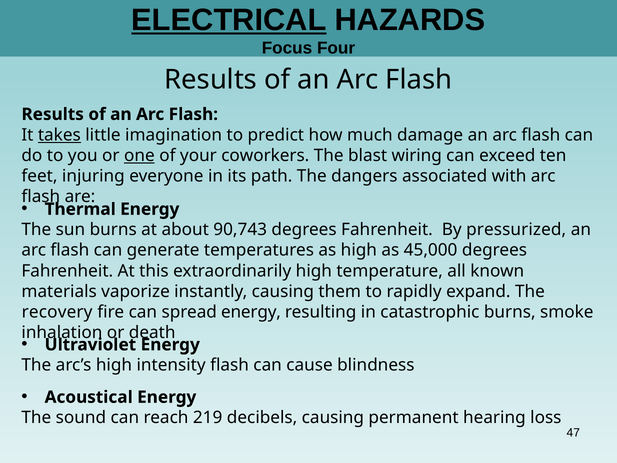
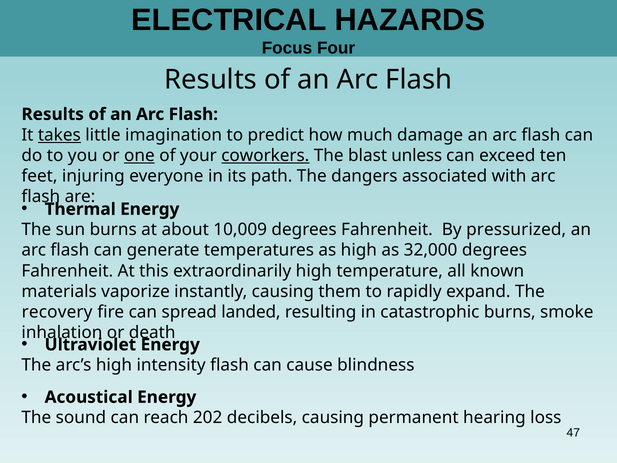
ELECTRICAL underline: present -> none (229, 20)
coworkers underline: none -> present (265, 155)
wiring: wiring -> unless (417, 155)
90,743: 90,743 -> 10,009 (240, 230)
45,000: 45,000 -> 32,000 (431, 250)
spread energy: energy -> landed (251, 312)
219: 219 -> 202 (208, 418)
